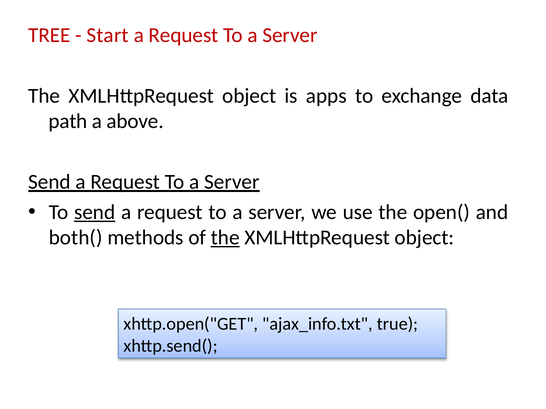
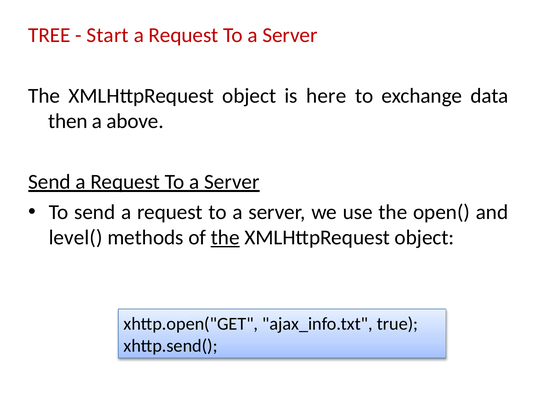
apps: apps -> here (326, 96)
path: path -> then (68, 121)
send underline: present -> none (95, 212)
both(: both( -> level( (76, 238)
